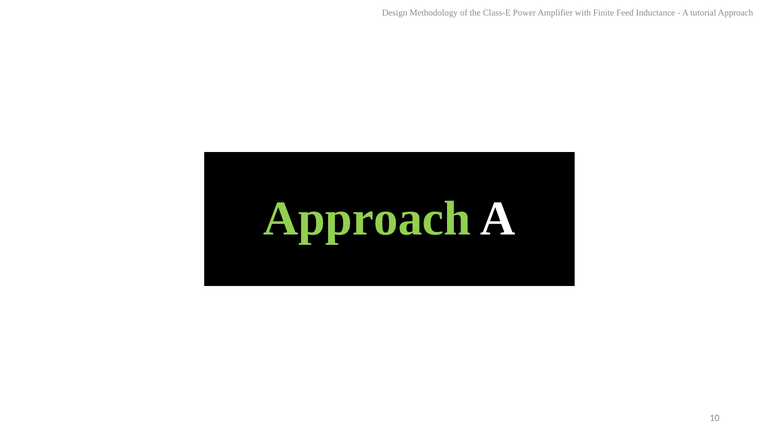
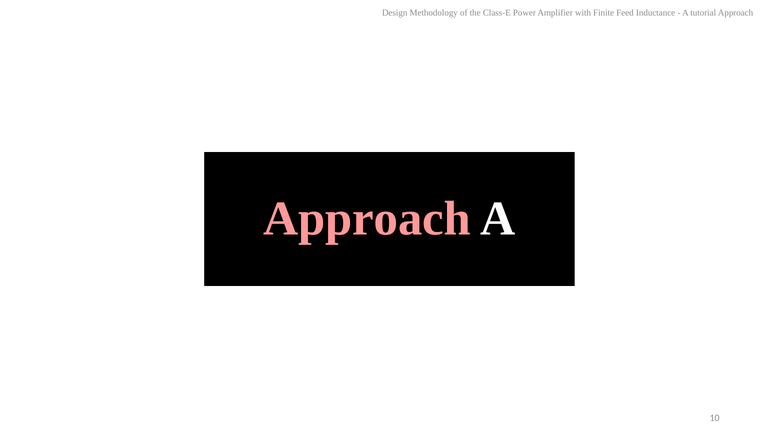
Approach colour: light green -> pink (367, 219)
